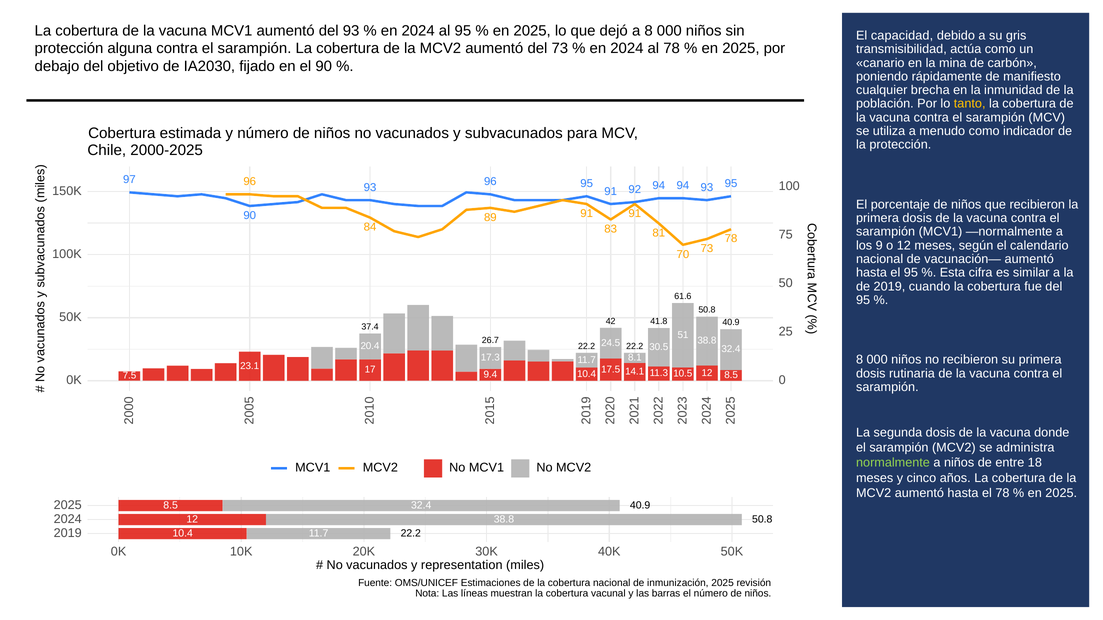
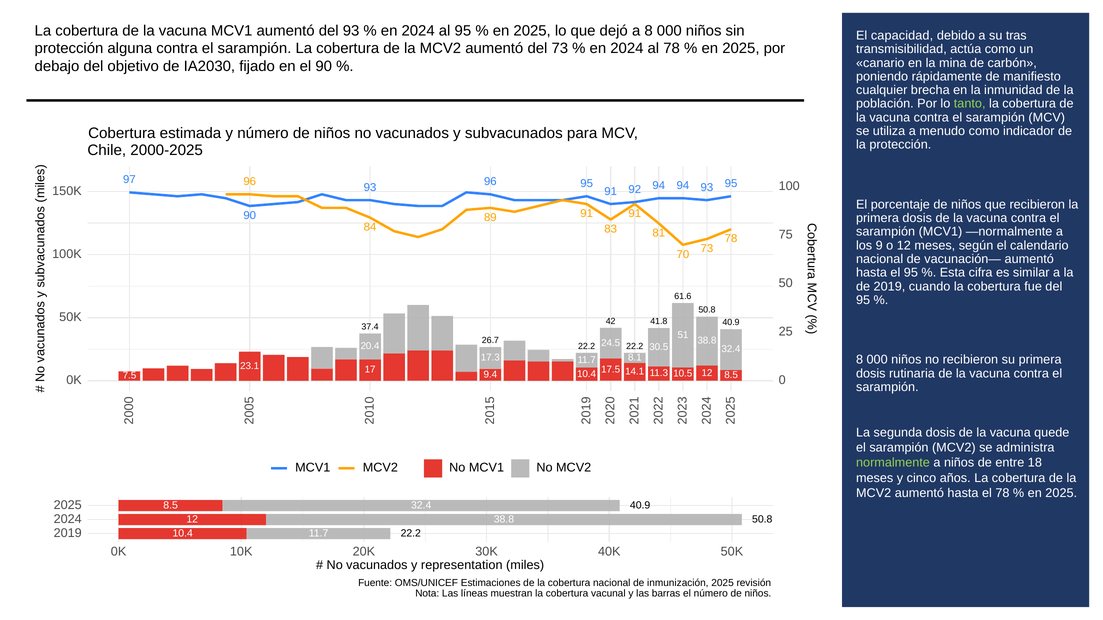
gris: gris -> tras (1016, 36)
tanto colour: yellow -> light green (970, 104)
donde: donde -> quede (1052, 433)
